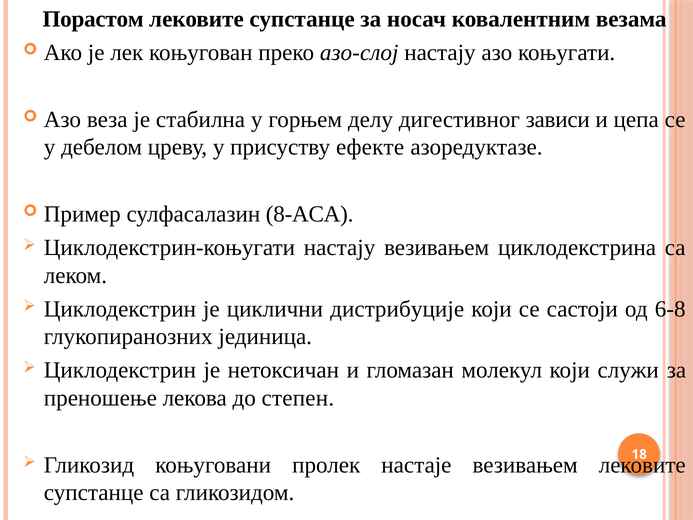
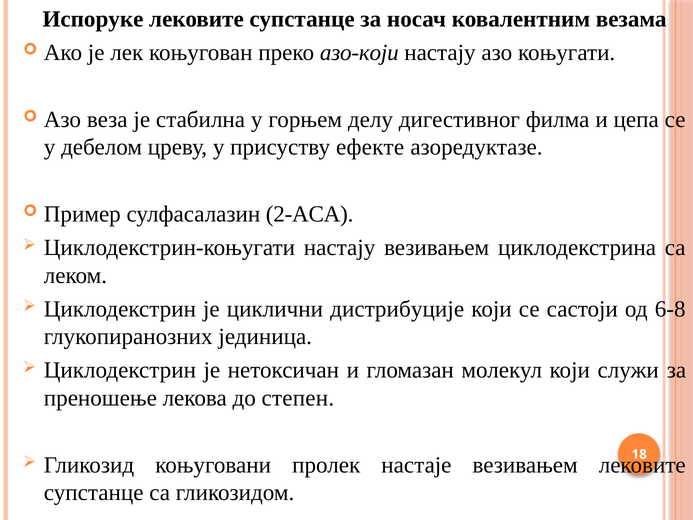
Порастом: Порастом -> Испоруке (93, 19)
азо-слој: азо-слој -> азо-који (359, 52)
зависи: зависи -> филма (558, 119)
8-АСА: 8-АСА -> 2-АСА (310, 214)
